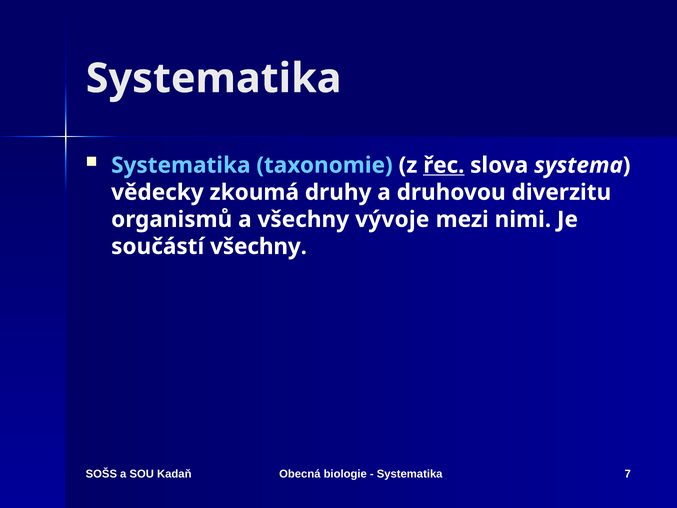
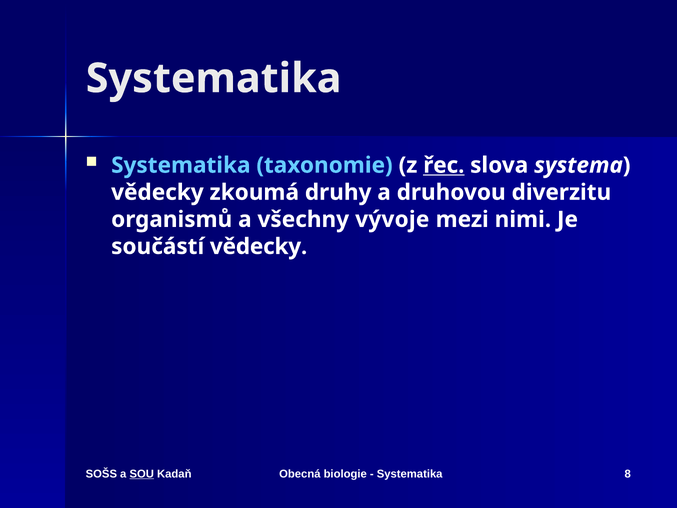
součástí všechny: všechny -> vědecky (259, 246)
SOU underline: none -> present (142, 474)
7: 7 -> 8 (628, 474)
